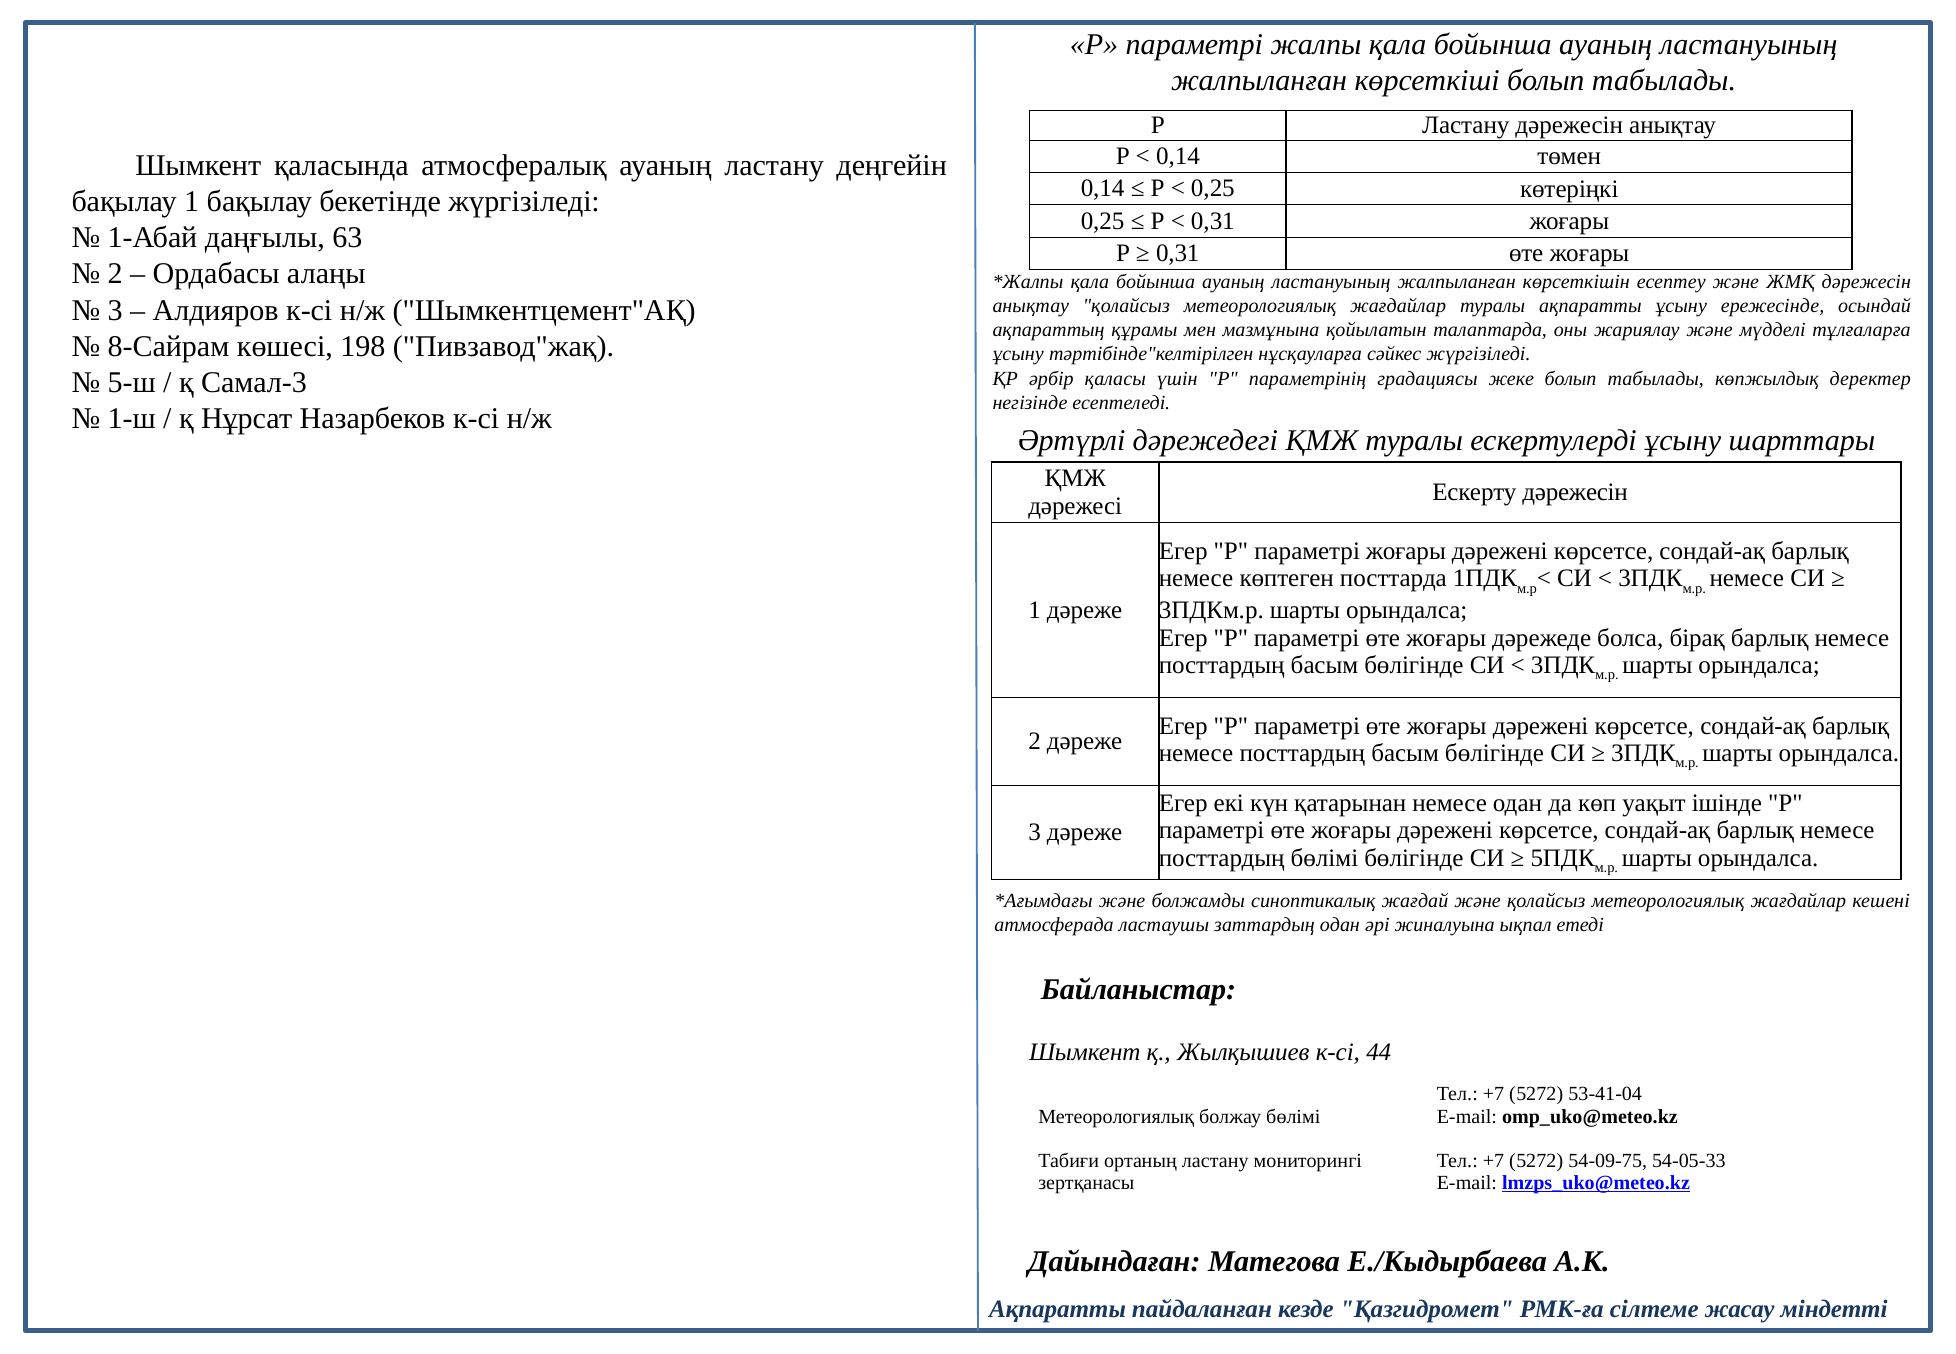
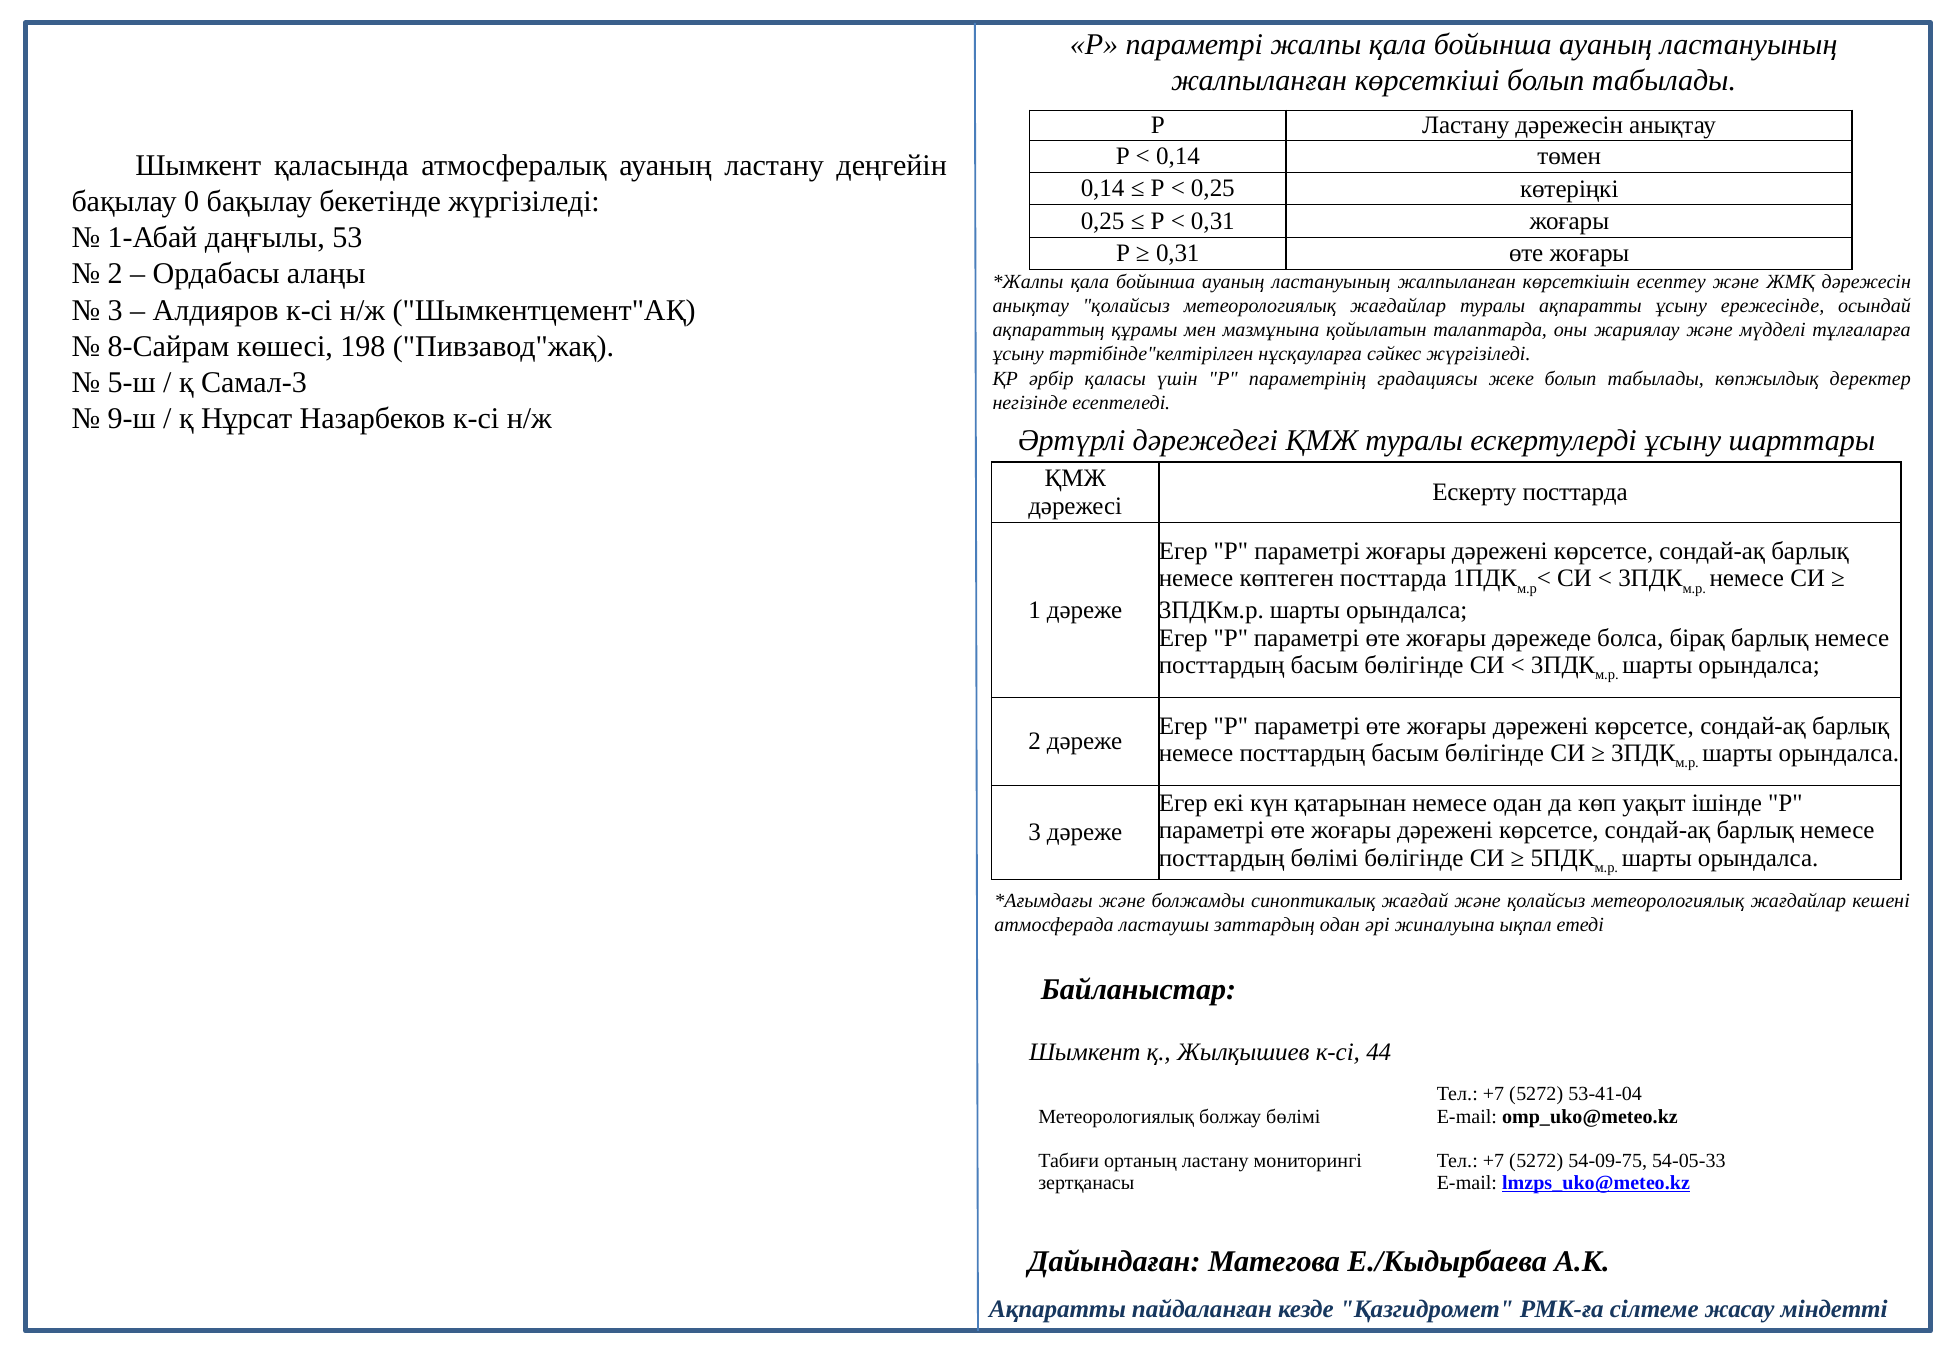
бақылау 1: 1 -> 0 (192, 202)
63: 63 -> 53 (347, 238)
1-ш: 1-ш -> 9-ш (132, 418)
Ескерту дәрежесін: дәрежесін -> посттарда (1575, 492)
